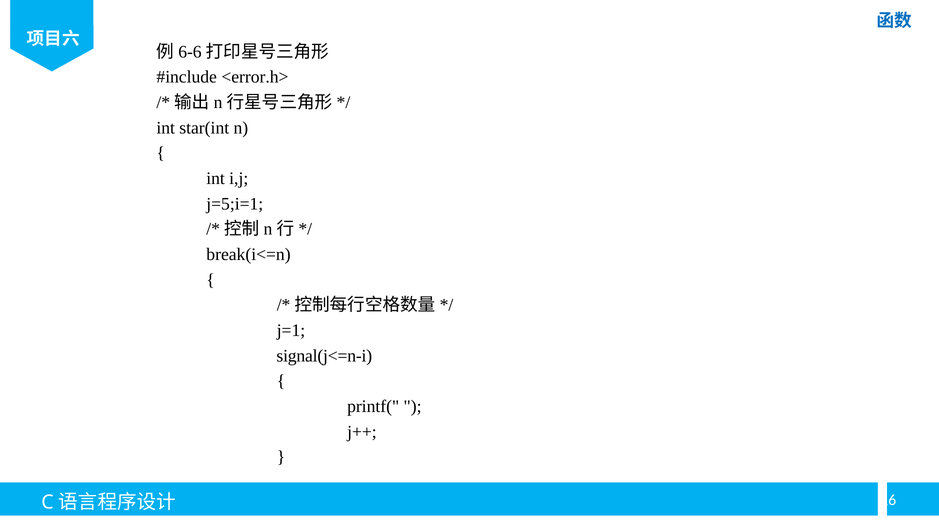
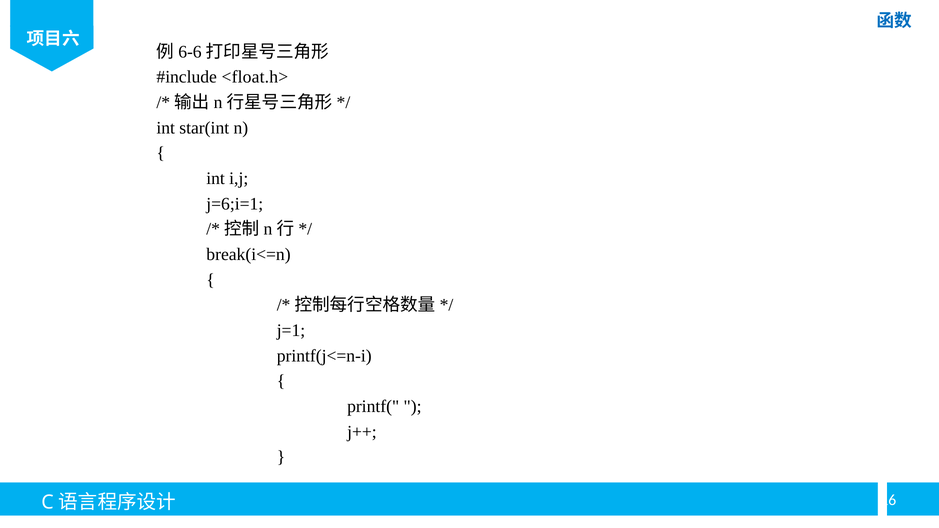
<error.h>: <error.h> -> <float.h> (255, 77)
j=5;i=1: j=5;i=1 -> j=6;i=1 (235, 204)
signal(j<=n-i: signal(j<=n-i -> printf(j<=n-i (324, 356)
